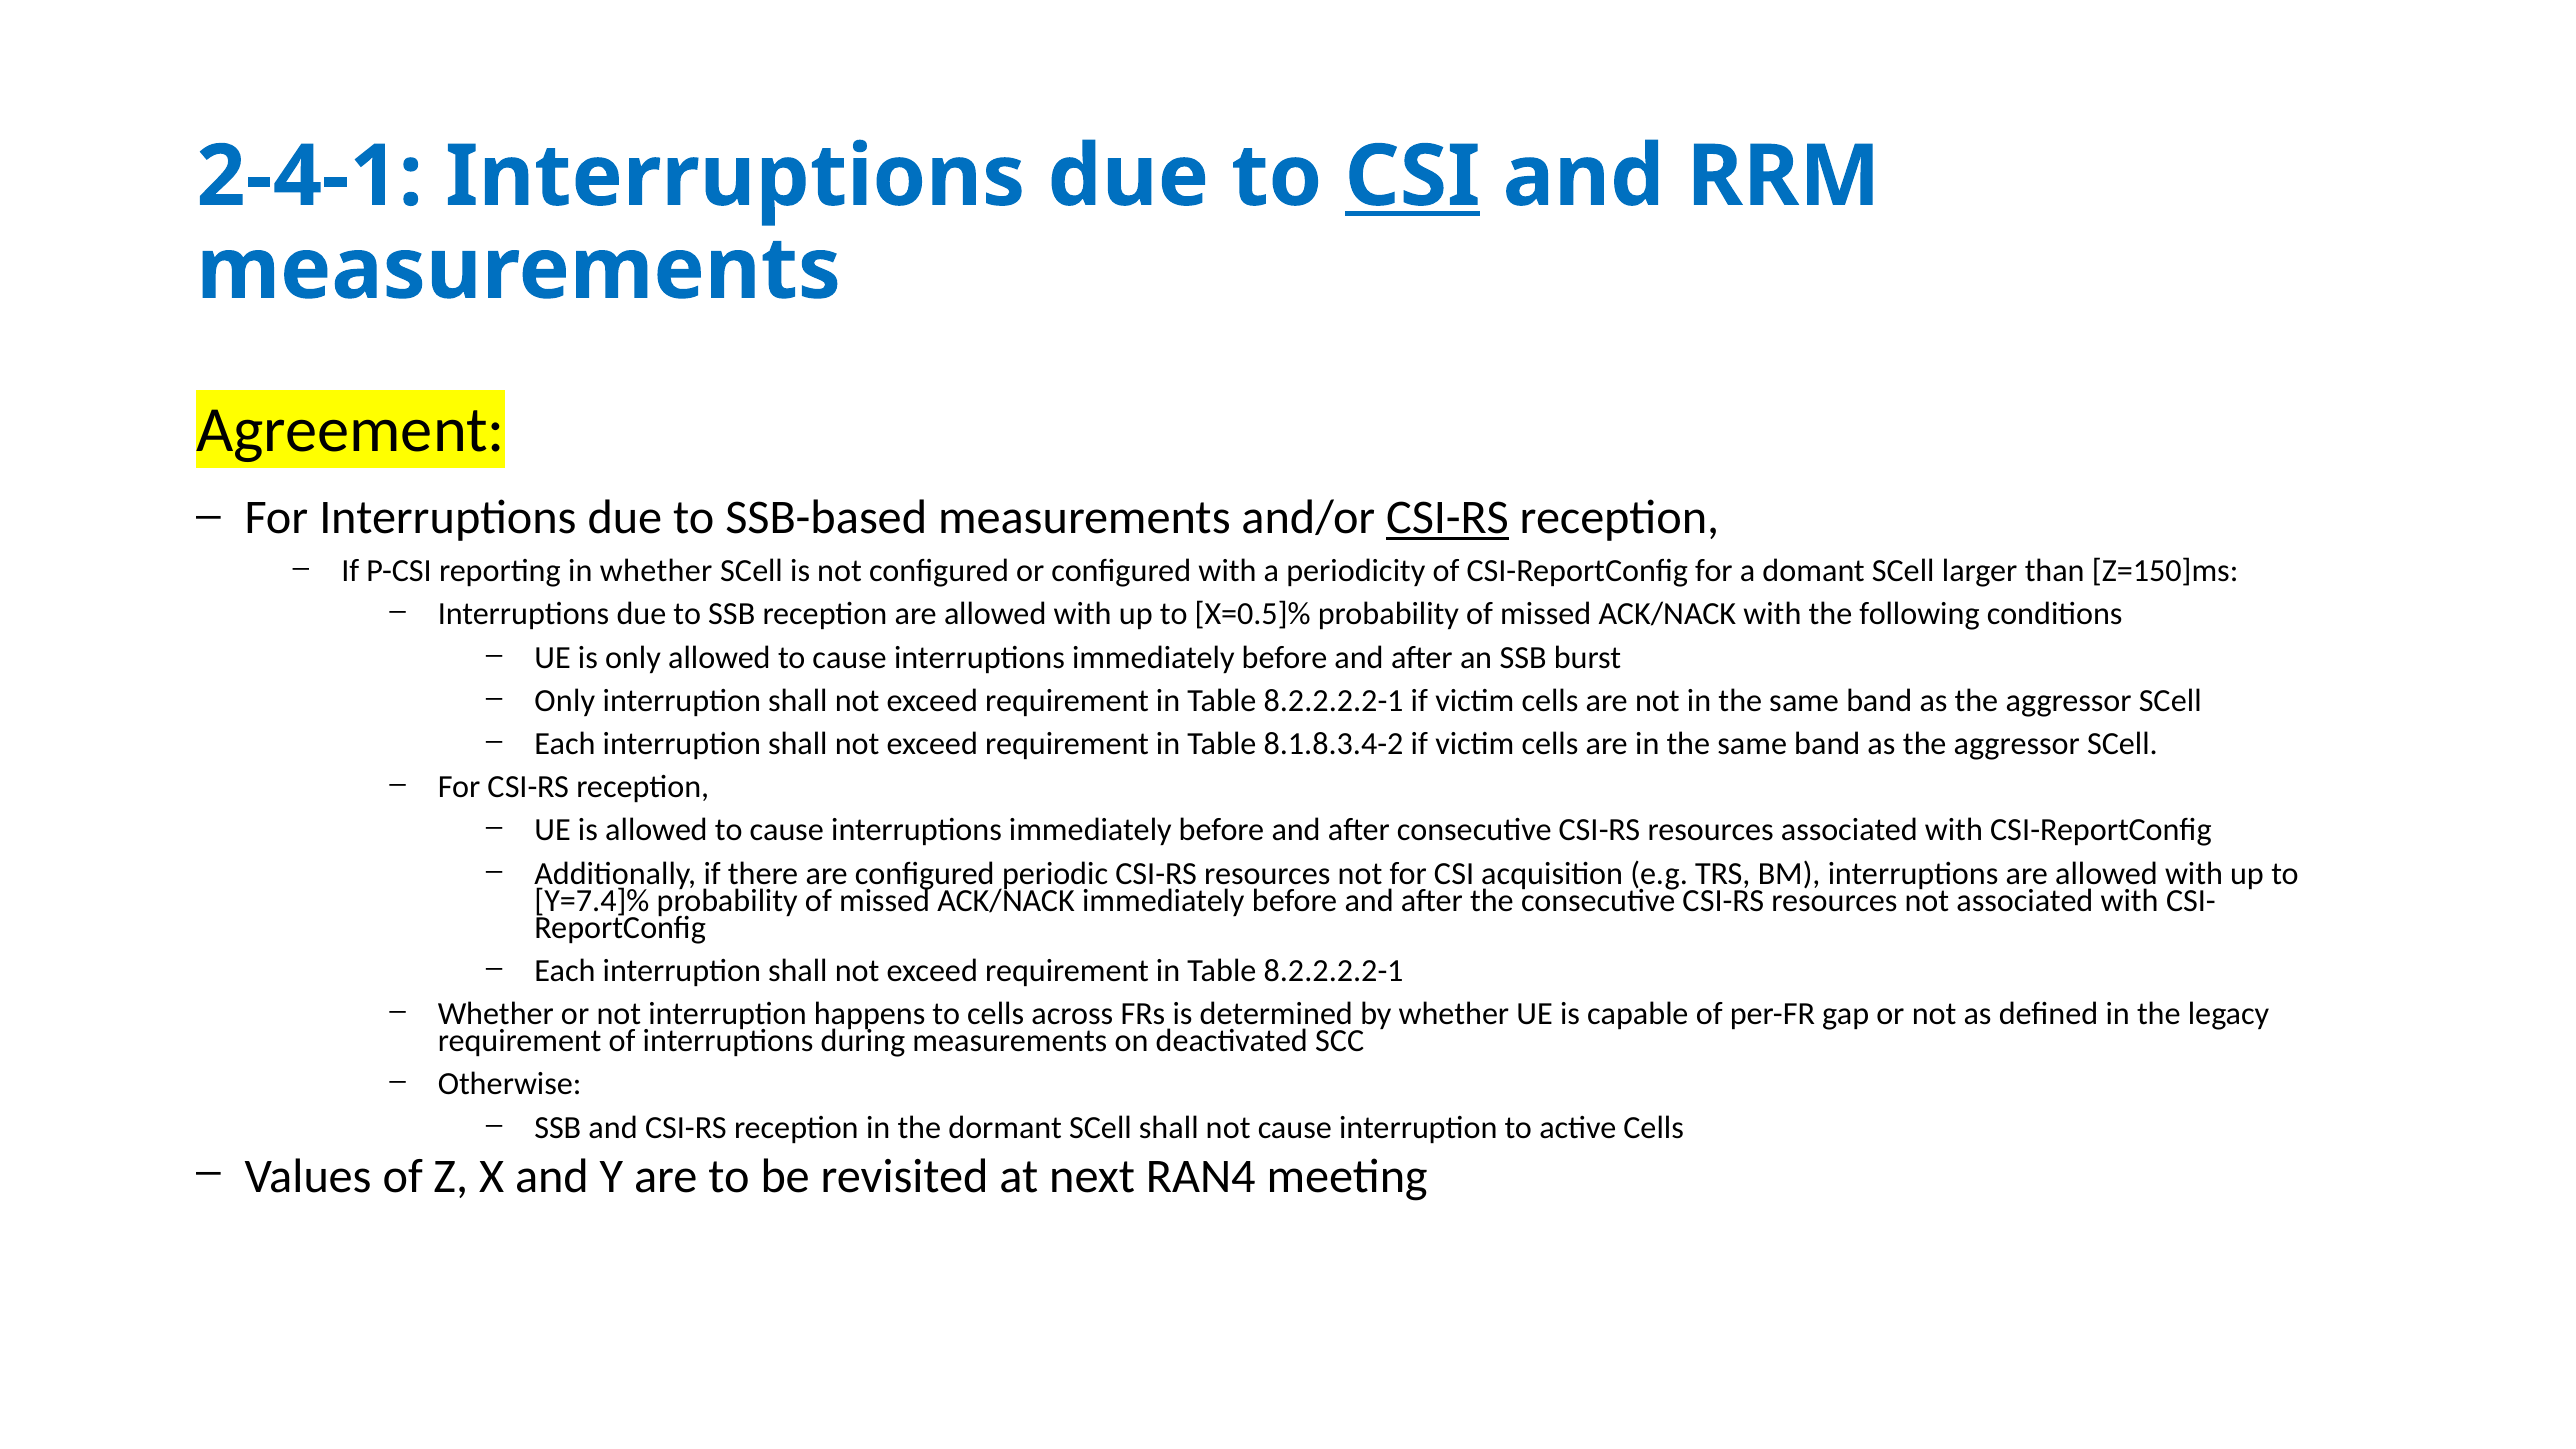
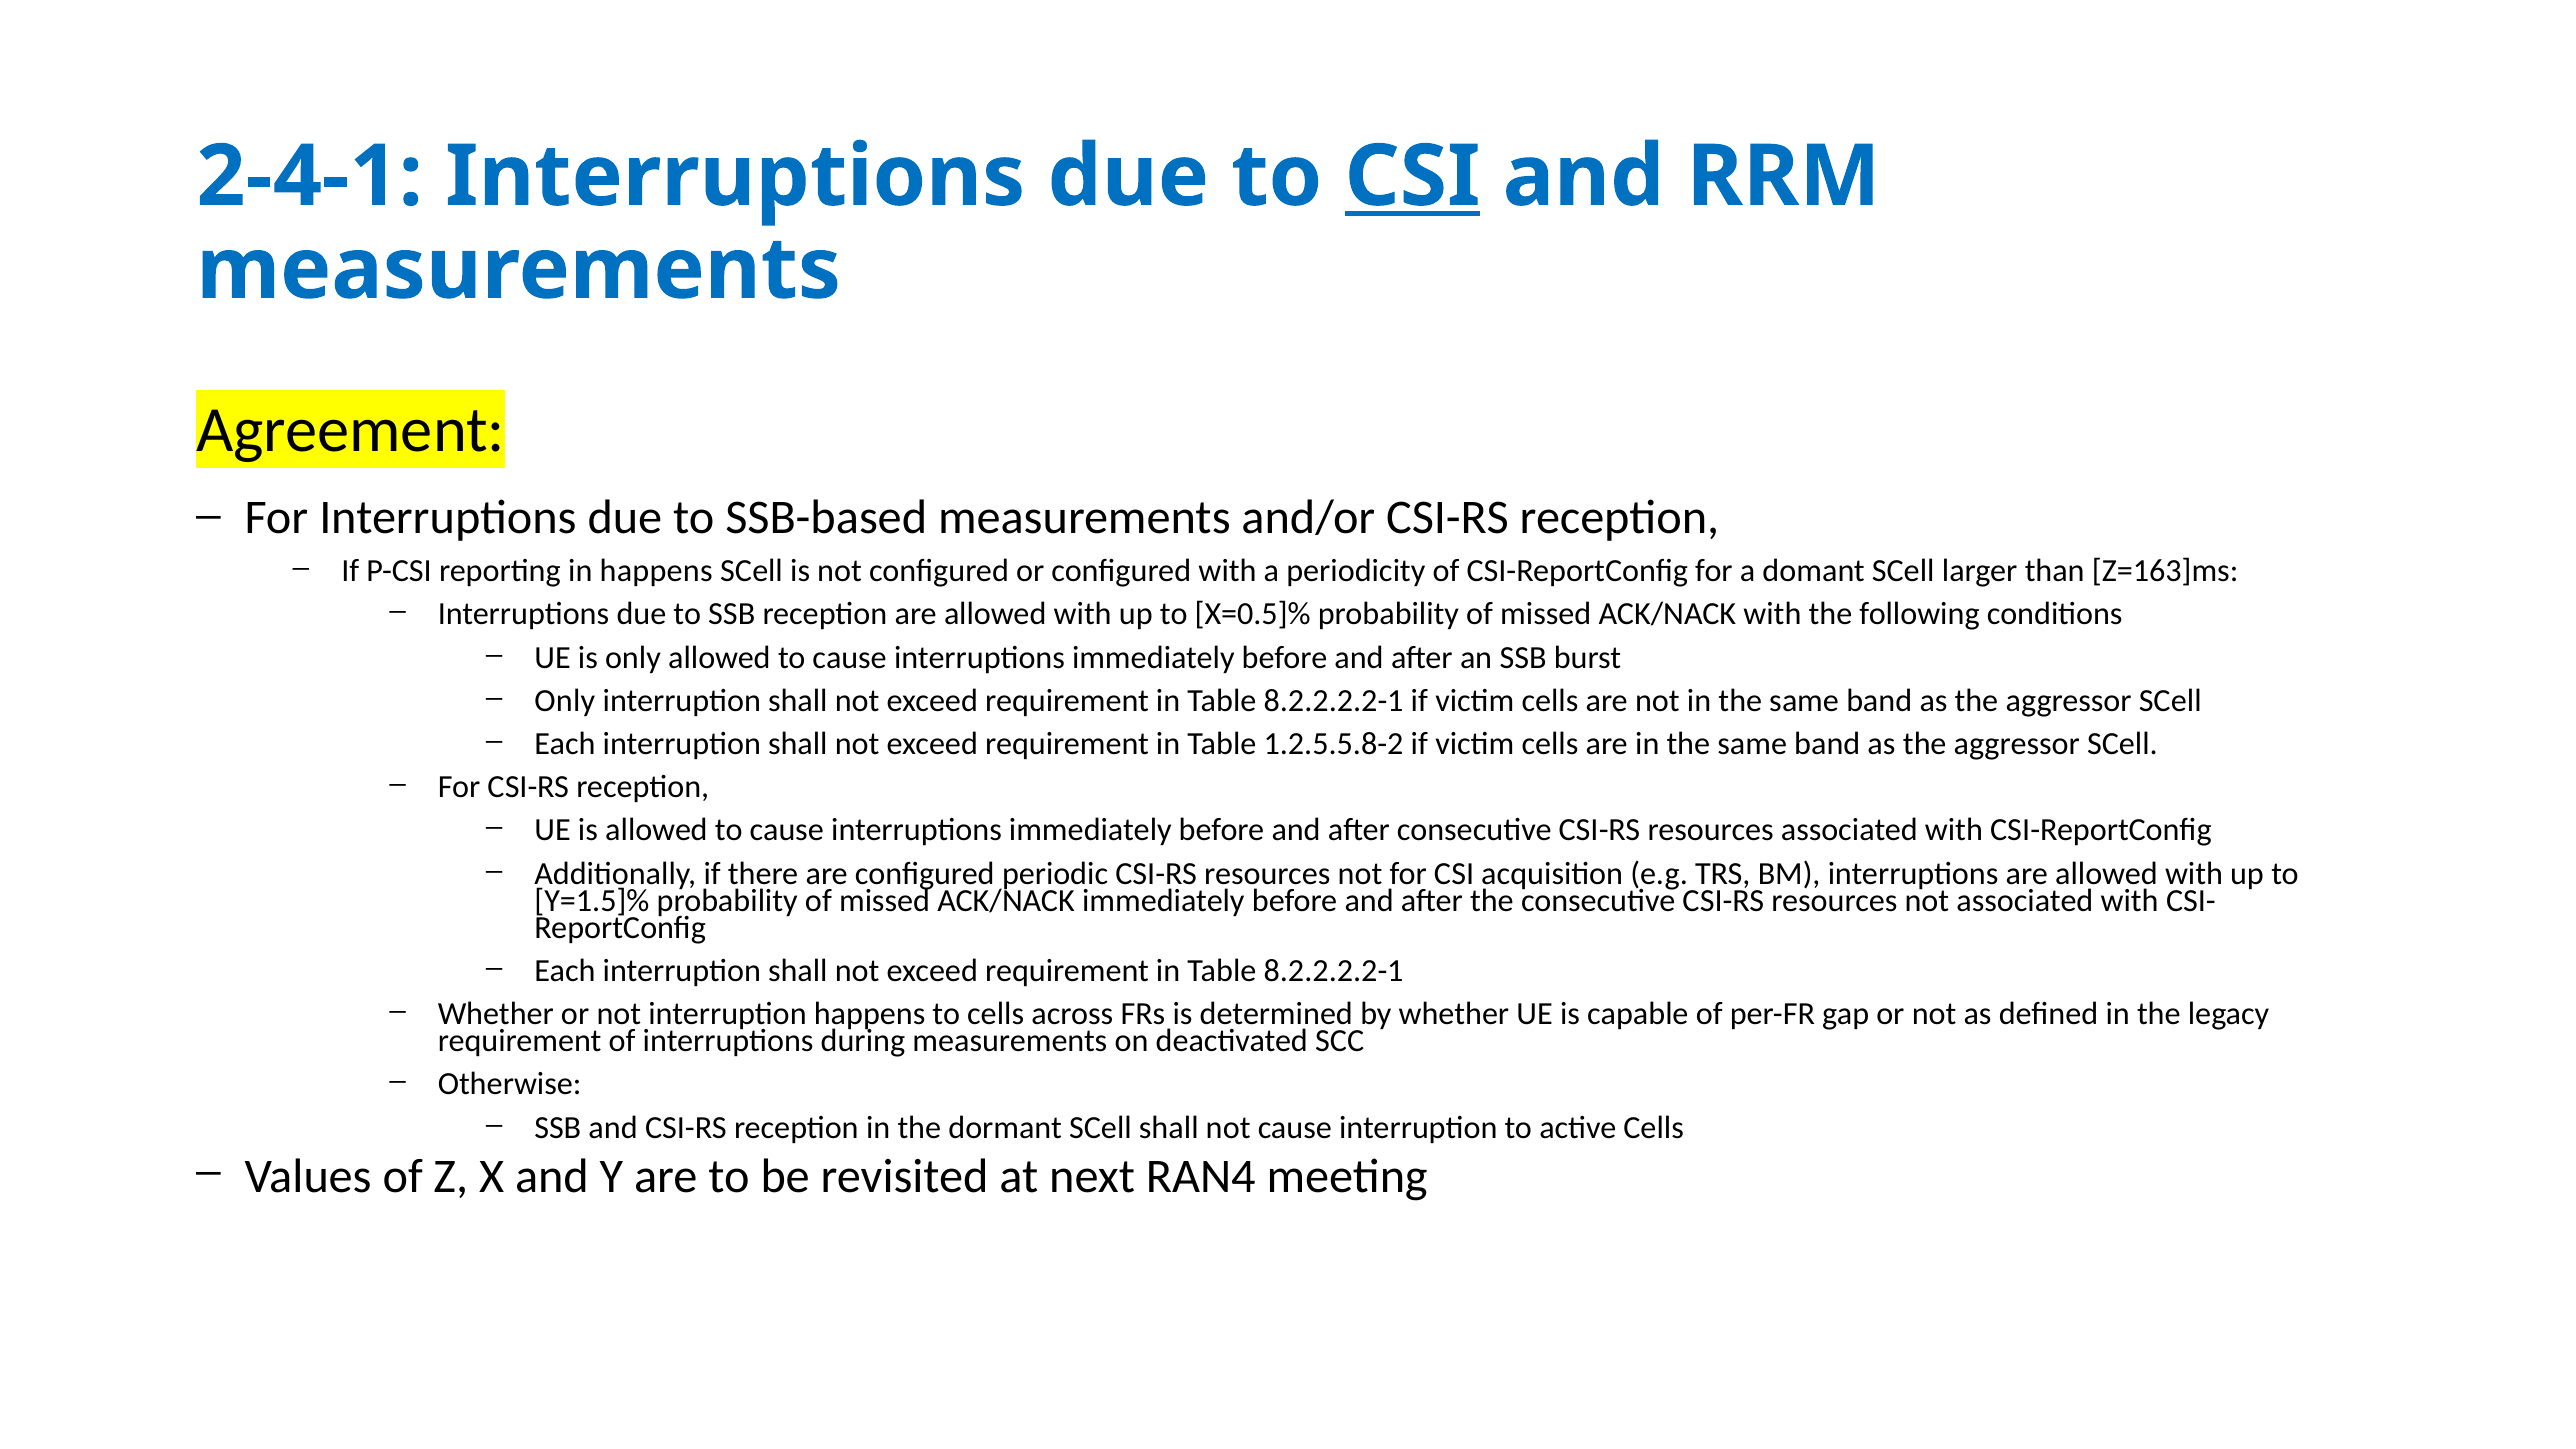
CSI-RS underline: present -> none (1447, 518)
in whether: whether -> happens (656, 571)
Z=150]ms: Z=150]ms -> Z=163]ms (2165, 571)
8.1.8.3.4-2: 8.1.8.3.4-2 -> 1.2.5.5.8-2 (1334, 744)
Y=7.4]%: Y=7.4]% -> Y=1.5]% (592, 901)
